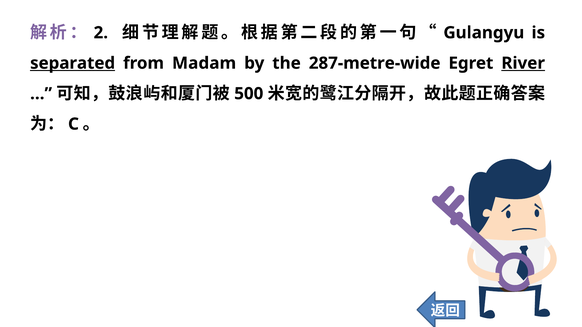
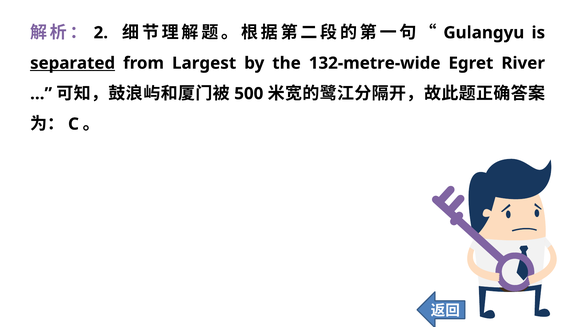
Madam: Madam -> Largest (204, 63)
287-metre-wide: 287-metre-wide -> 132-metre-wide (375, 63)
River underline: present -> none (523, 63)
